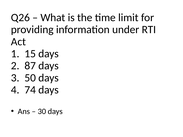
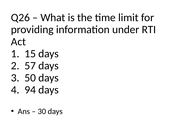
87: 87 -> 57 (30, 66)
74: 74 -> 94 (30, 90)
